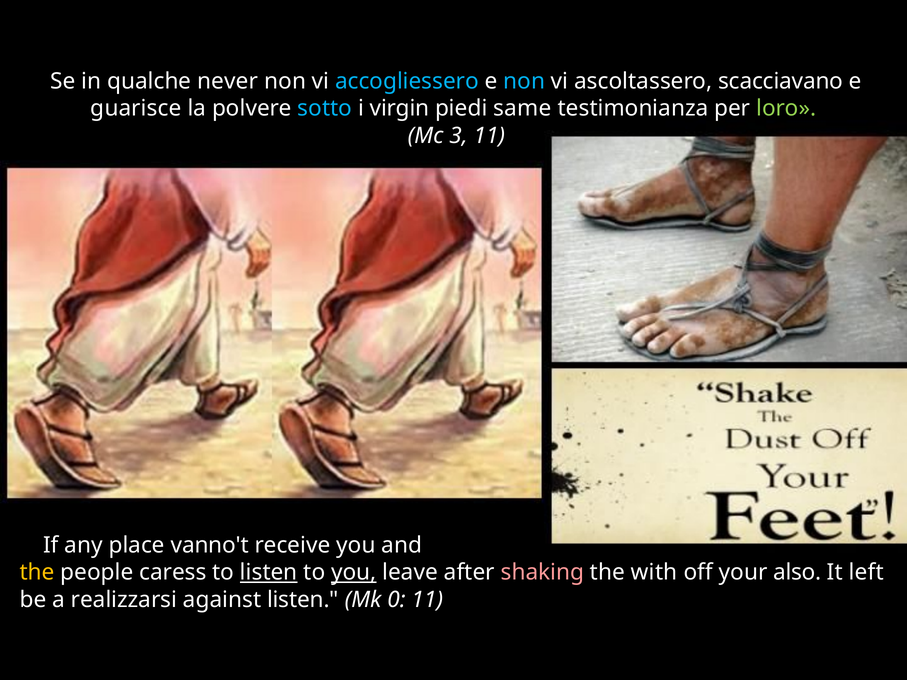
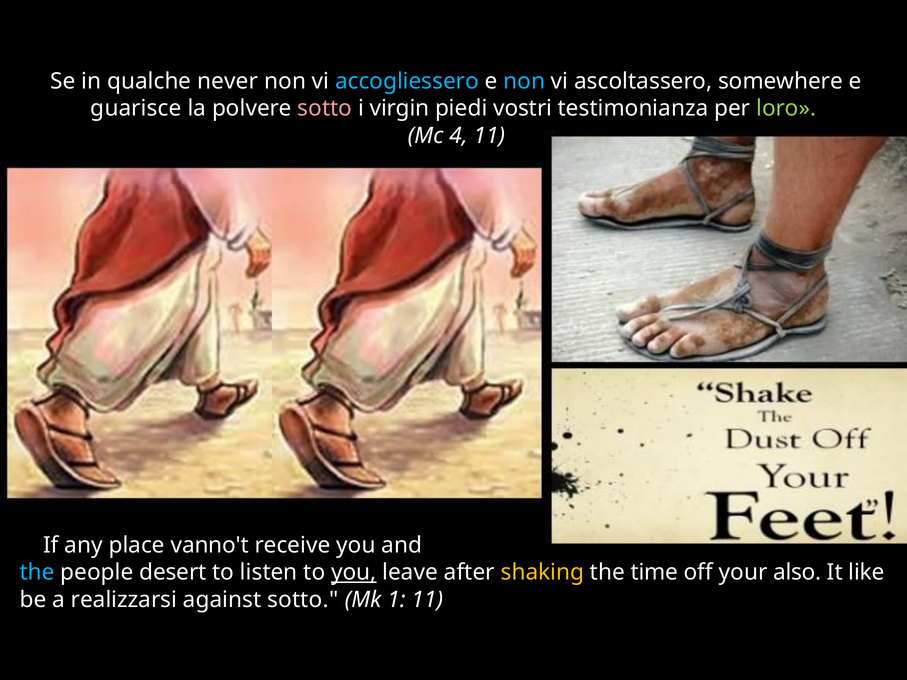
scacciavano: scacciavano -> somewhere (781, 81)
sotto colour: light blue -> pink (325, 108)
same: same -> vostri (523, 108)
3: 3 -> 4 (459, 136)
the colour: yellow -> light blue (37, 573)
caress: caress -> desert (173, 573)
listen underline: present -> none (269, 573)
shaking colour: pink -> yellow (542, 573)
with: with -> time (654, 573)
left: left -> like (866, 573)
against listen: listen -> sotto (303, 600)
0: 0 -> 1 (396, 600)
